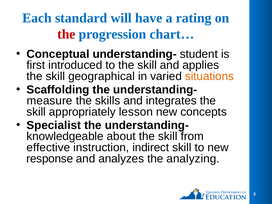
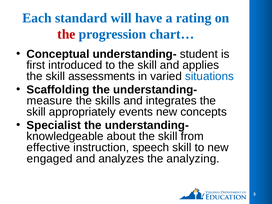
geographical: geographical -> assessments (102, 76)
situations colour: orange -> blue (209, 76)
lesson: lesson -> events (136, 112)
indirect: indirect -> speech (151, 147)
response: response -> engaged (50, 159)
